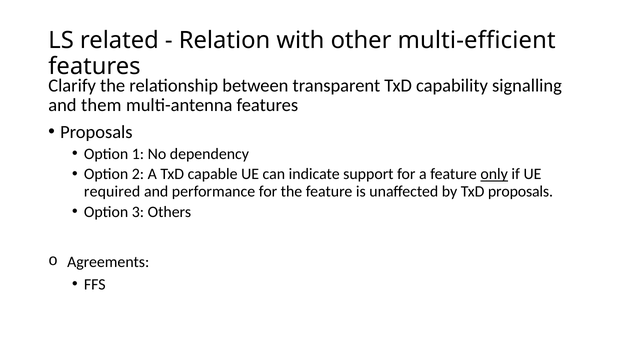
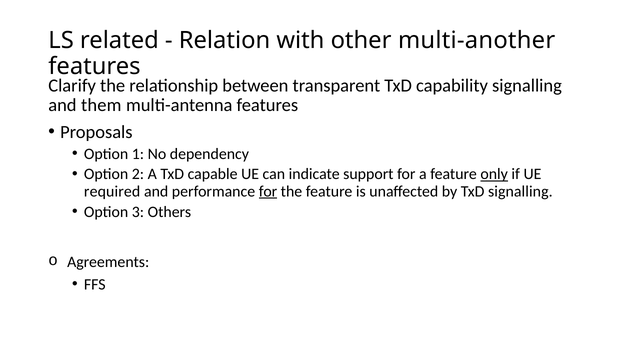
multi-efficient: multi-efficient -> multi-another (477, 40)
for underline: none -> present (268, 191)
TxD proposals: proposals -> signalling (520, 191)
